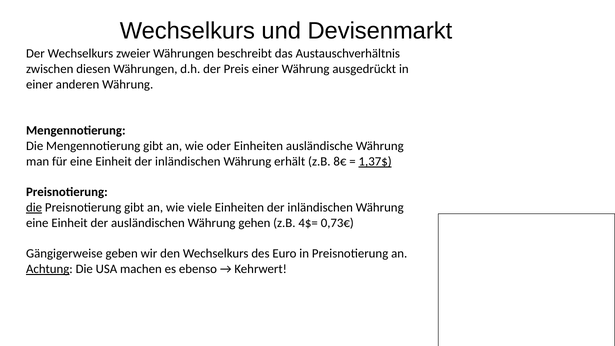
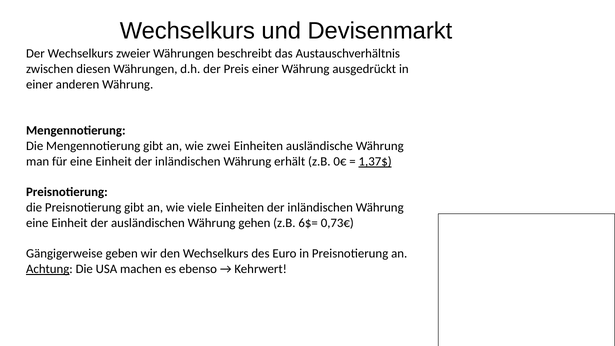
oder: oder -> zwei (219, 146)
8€: 8€ -> 0€ (340, 161)
die underline: present -> none (34, 208)
4$=: 4$= -> 6$= (308, 223)
